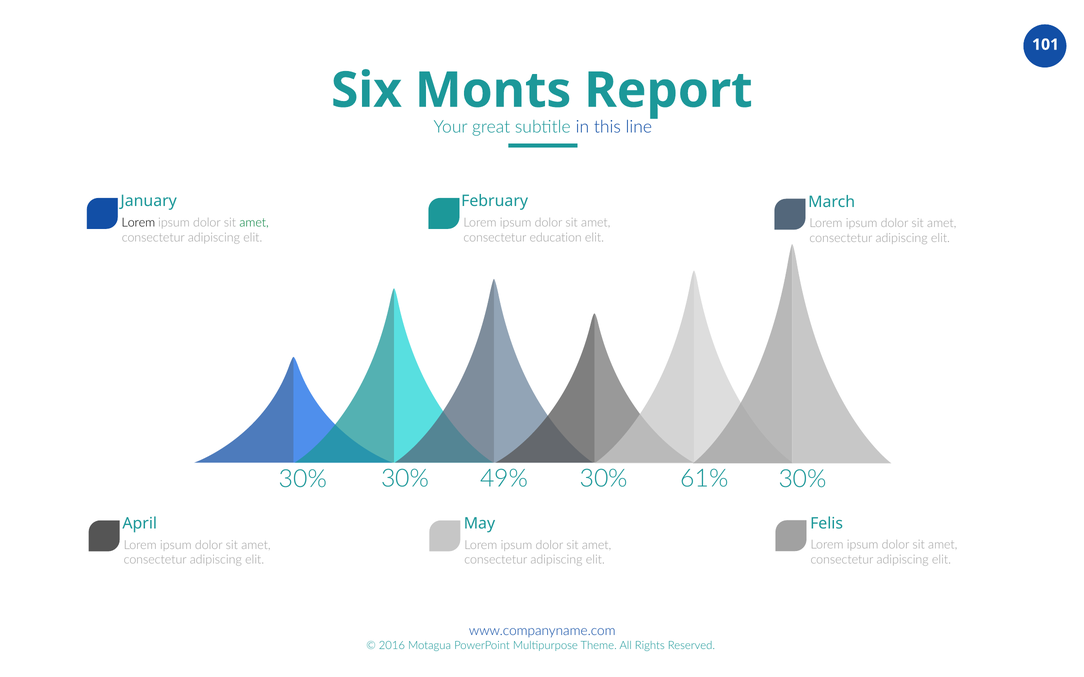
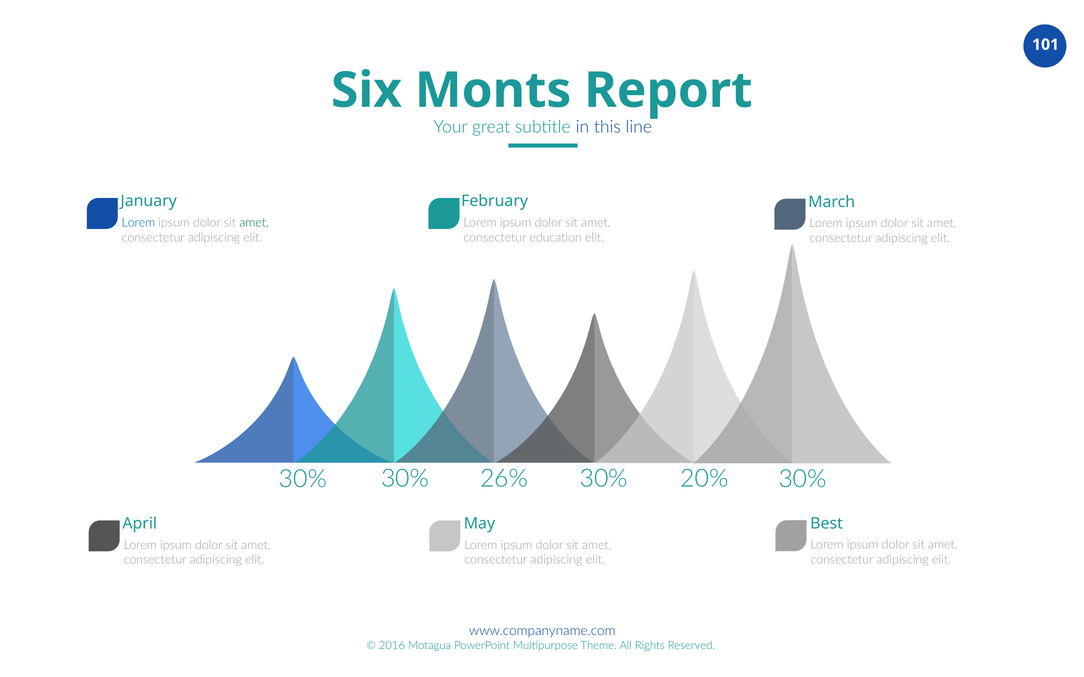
Lorem colour: black -> blue (138, 223)
49%: 49% -> 26% (504, 479)
61%: 61% -> 20% (704, 479)
Felis: Felis -> Best (827, 524)
